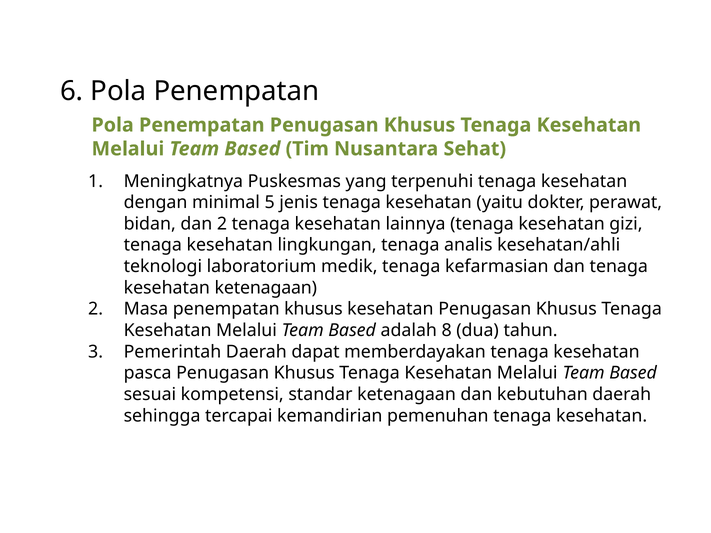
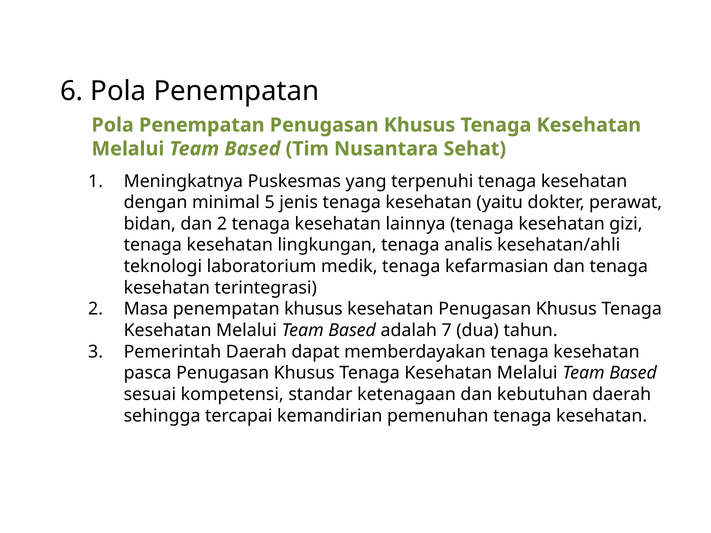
kesehatan ketenagaan: ketenagaan -> terintegrasi (266, 288)
8: 8 -> 7 (447, 331)
